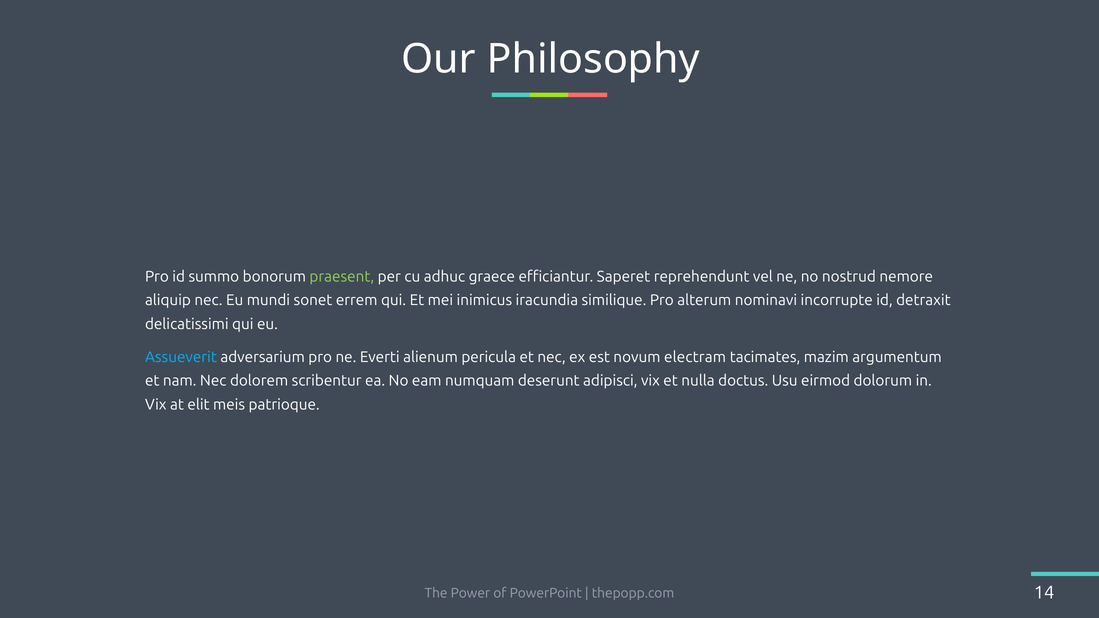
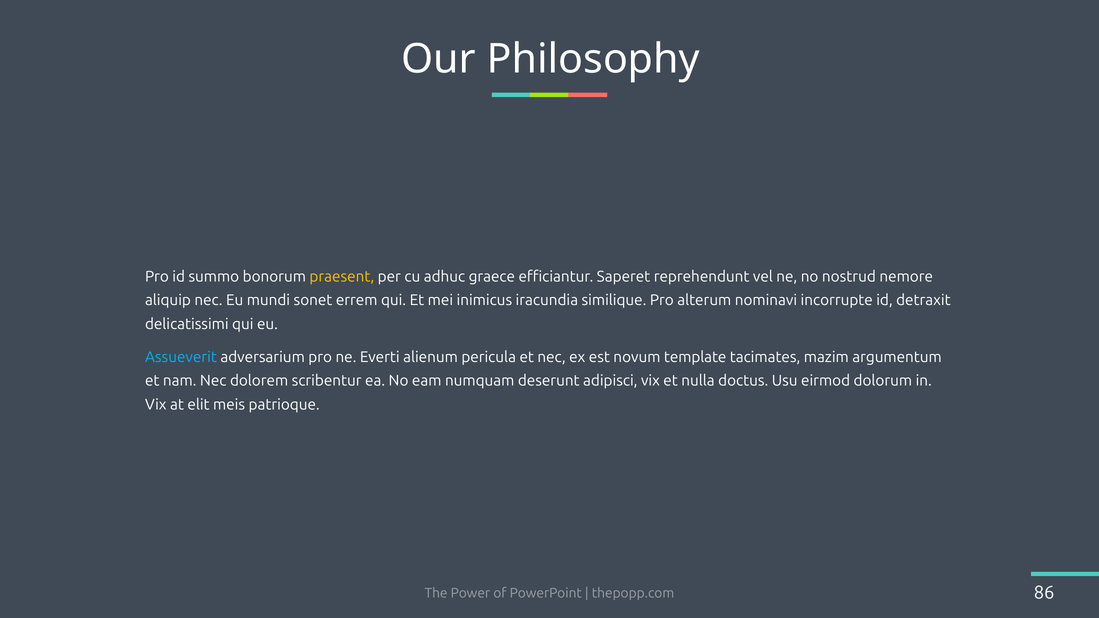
praesent colour: light green -> yellow (342, 277)
electram: electram -> template (695, 357)
14: 14 -> 86 (1044, 593)
